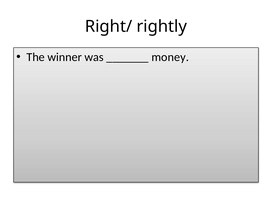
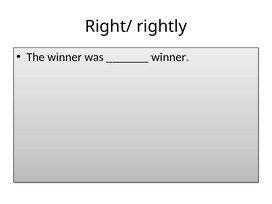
money: money -> winner (170, 57)
